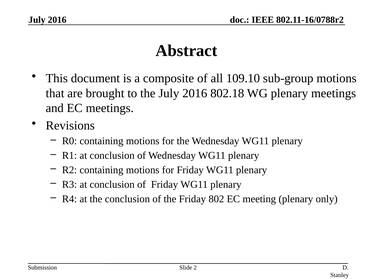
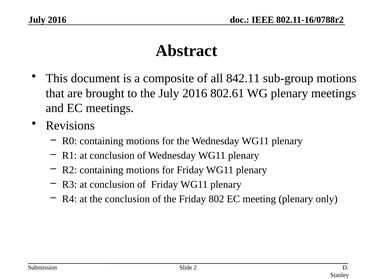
109.10: 109.10 -> 842.11 (243, 79)
802.18: 802.18 -> 802.61 (227, 94)
